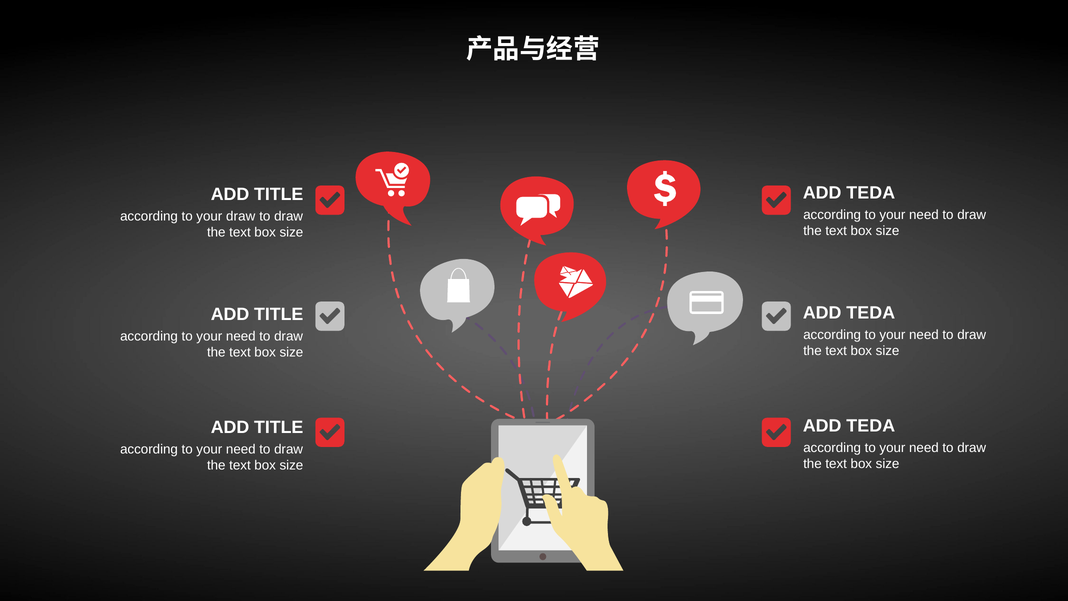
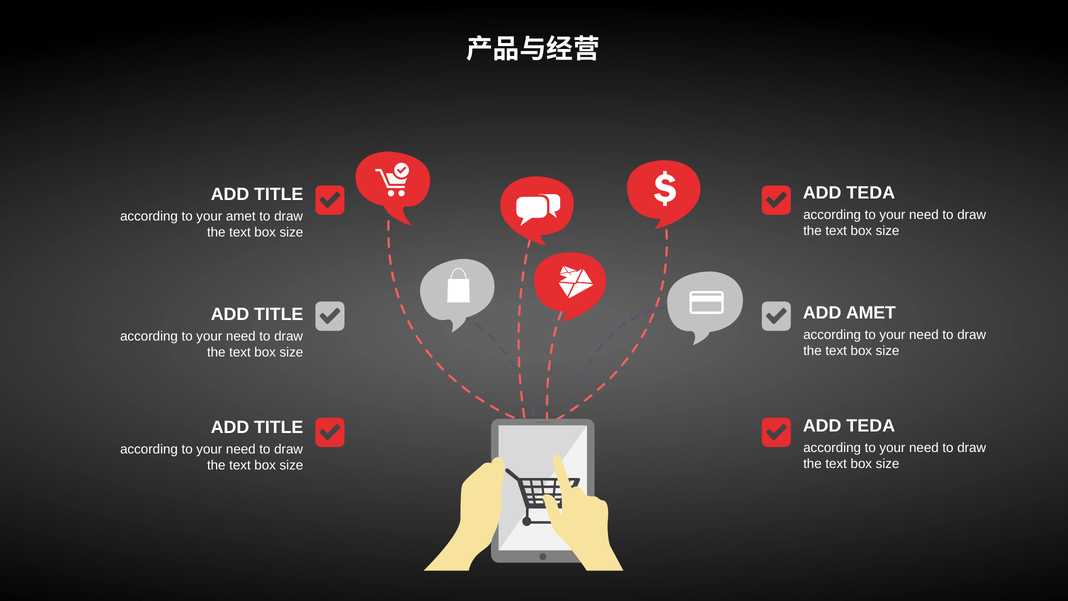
your draw: draw -> amet (241, 216)
TEDA: TEDA -> AMET (871, 313)
